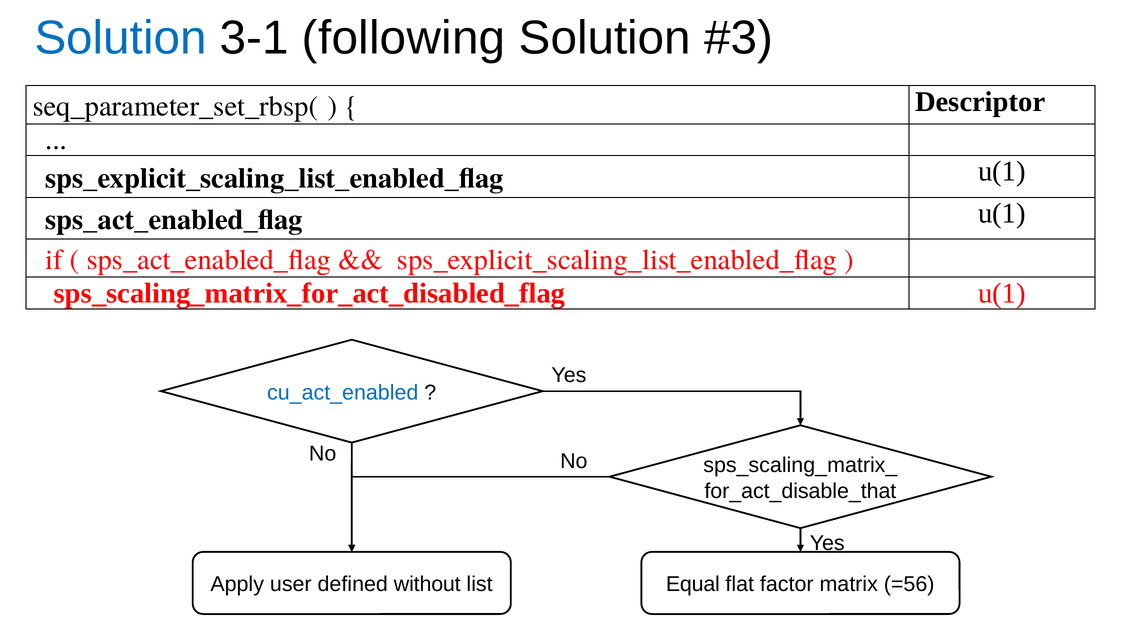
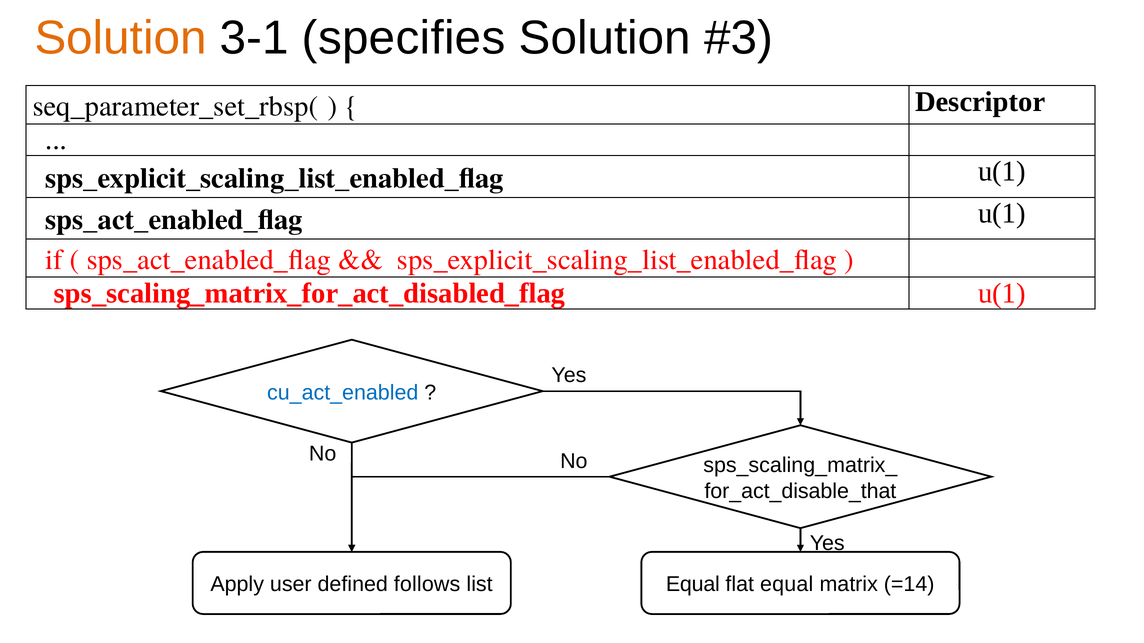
Solution colour: blue -> orange (121, 38)
following: following -> specifies (404, 38)
without: without -> follows (427, 585)
flat factor: factor -> equal (787, 585)
=56: =56 -> =14 (909, 585)
